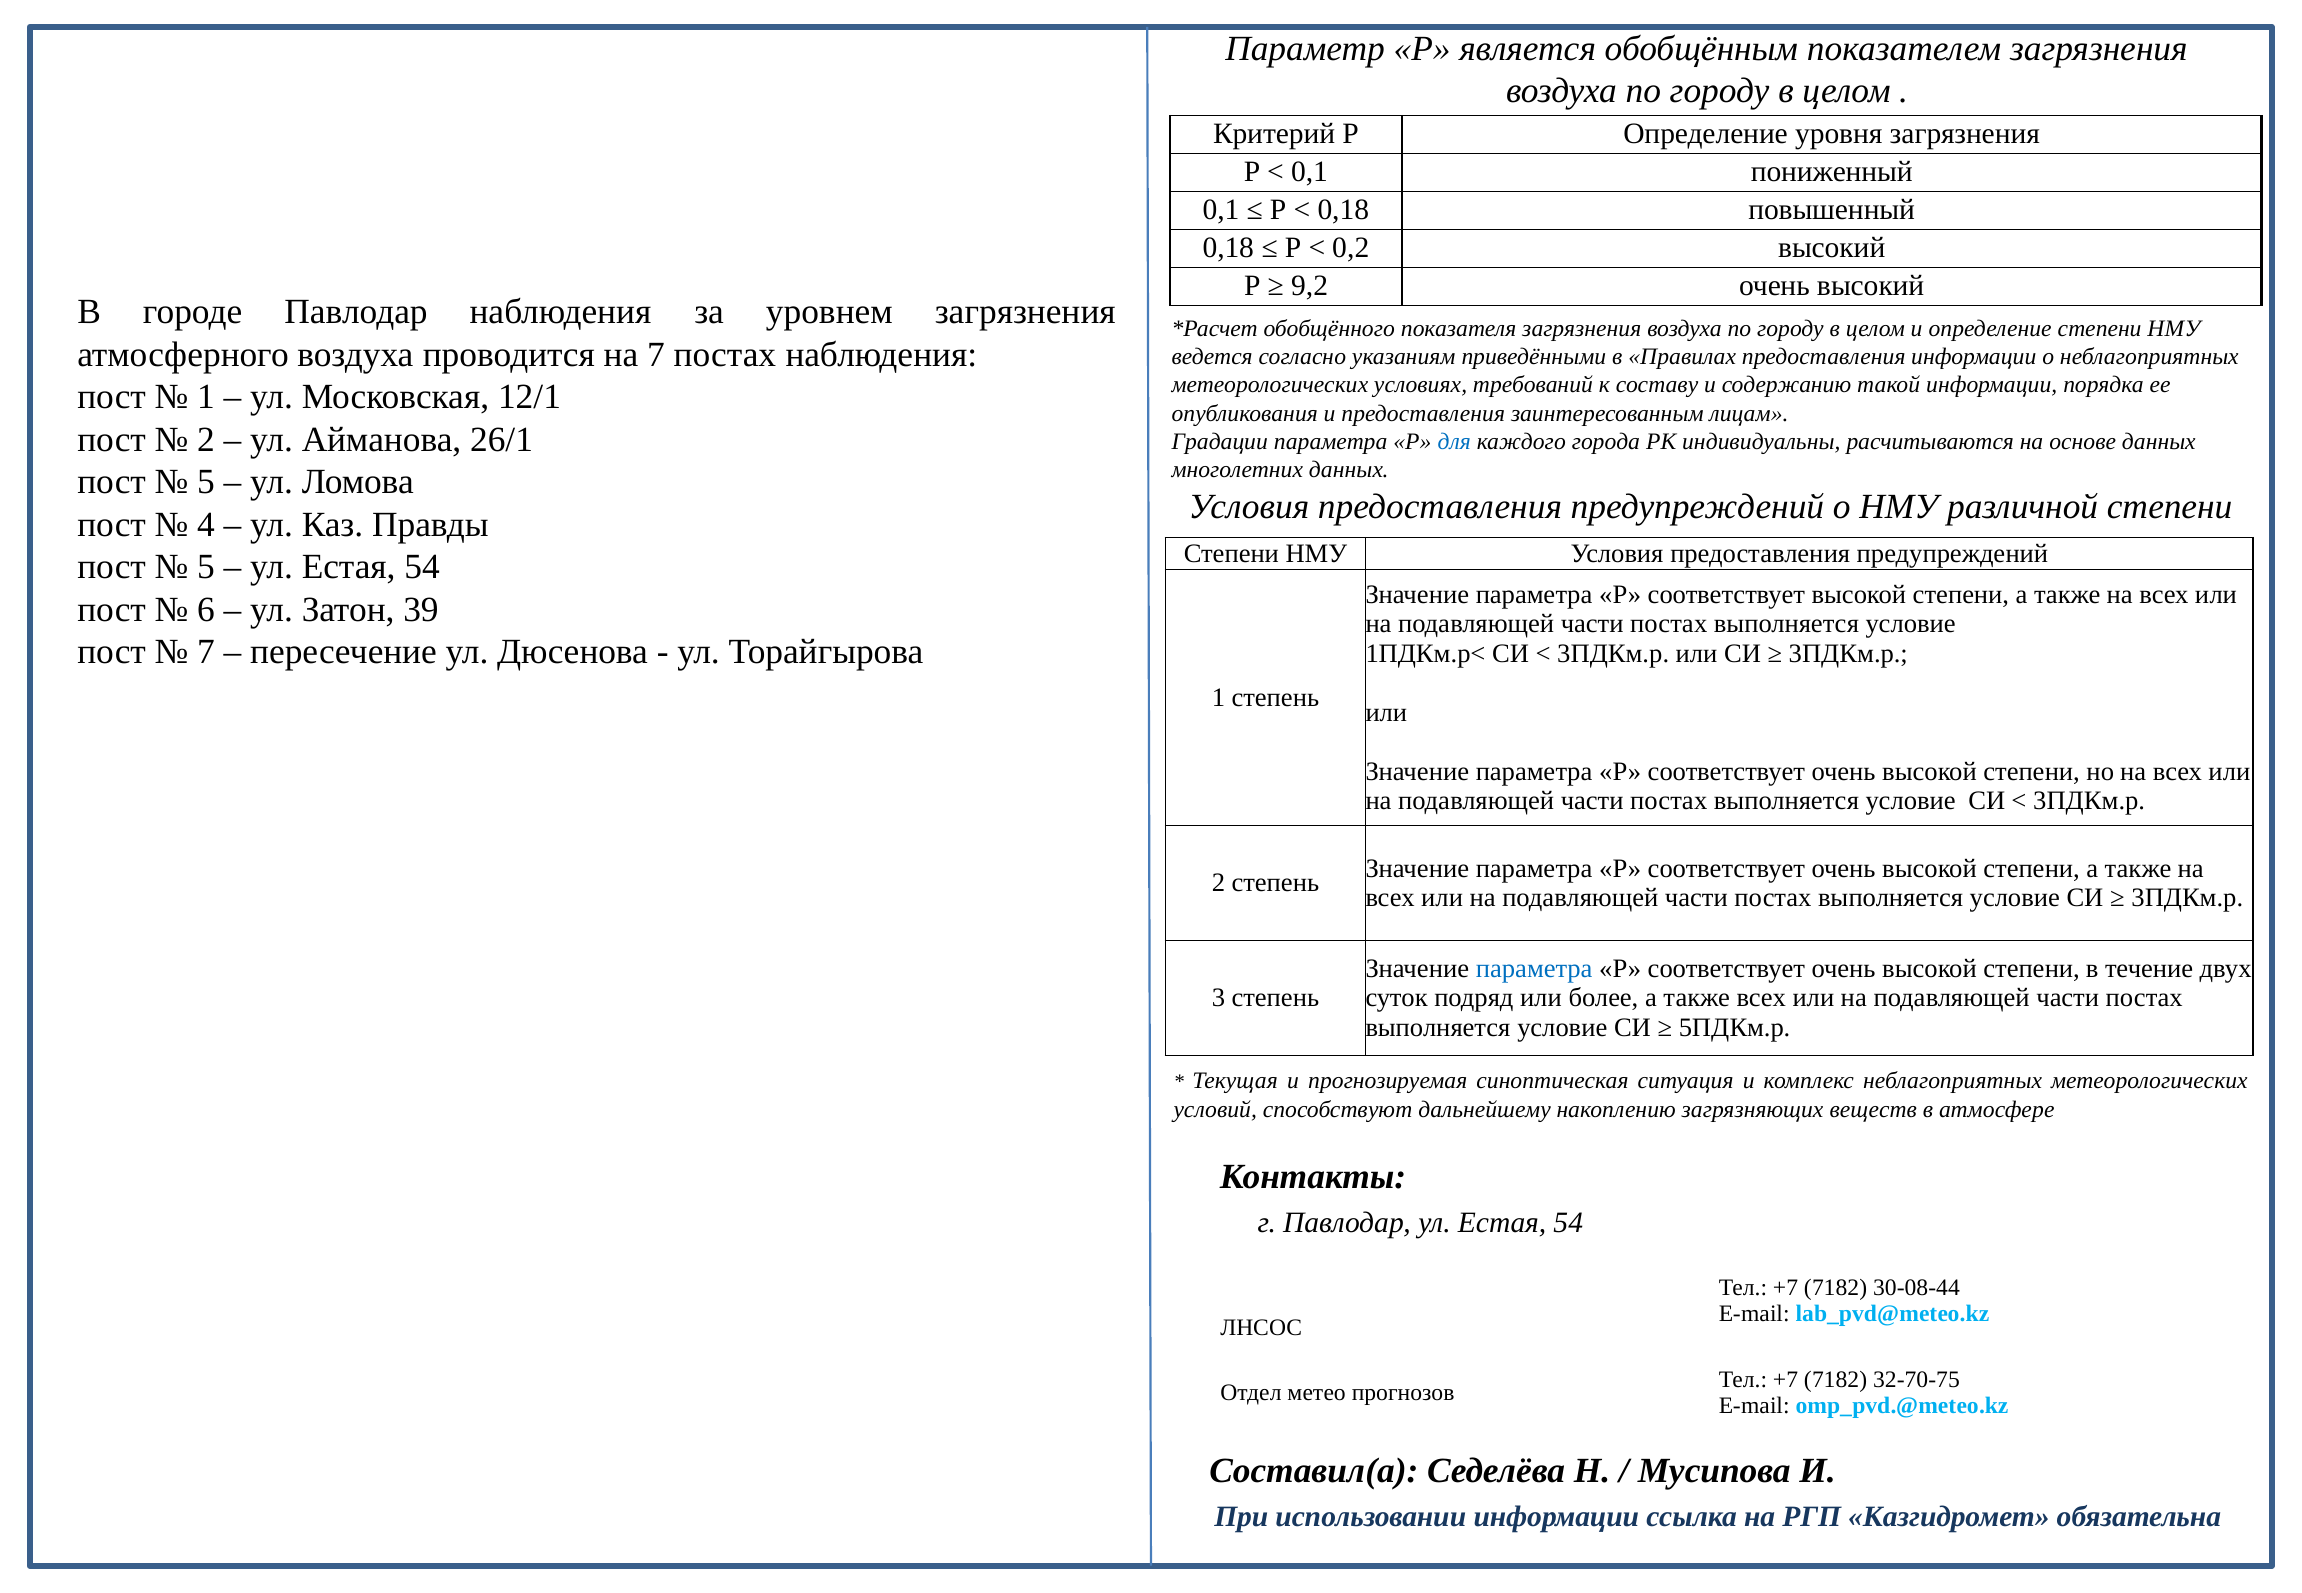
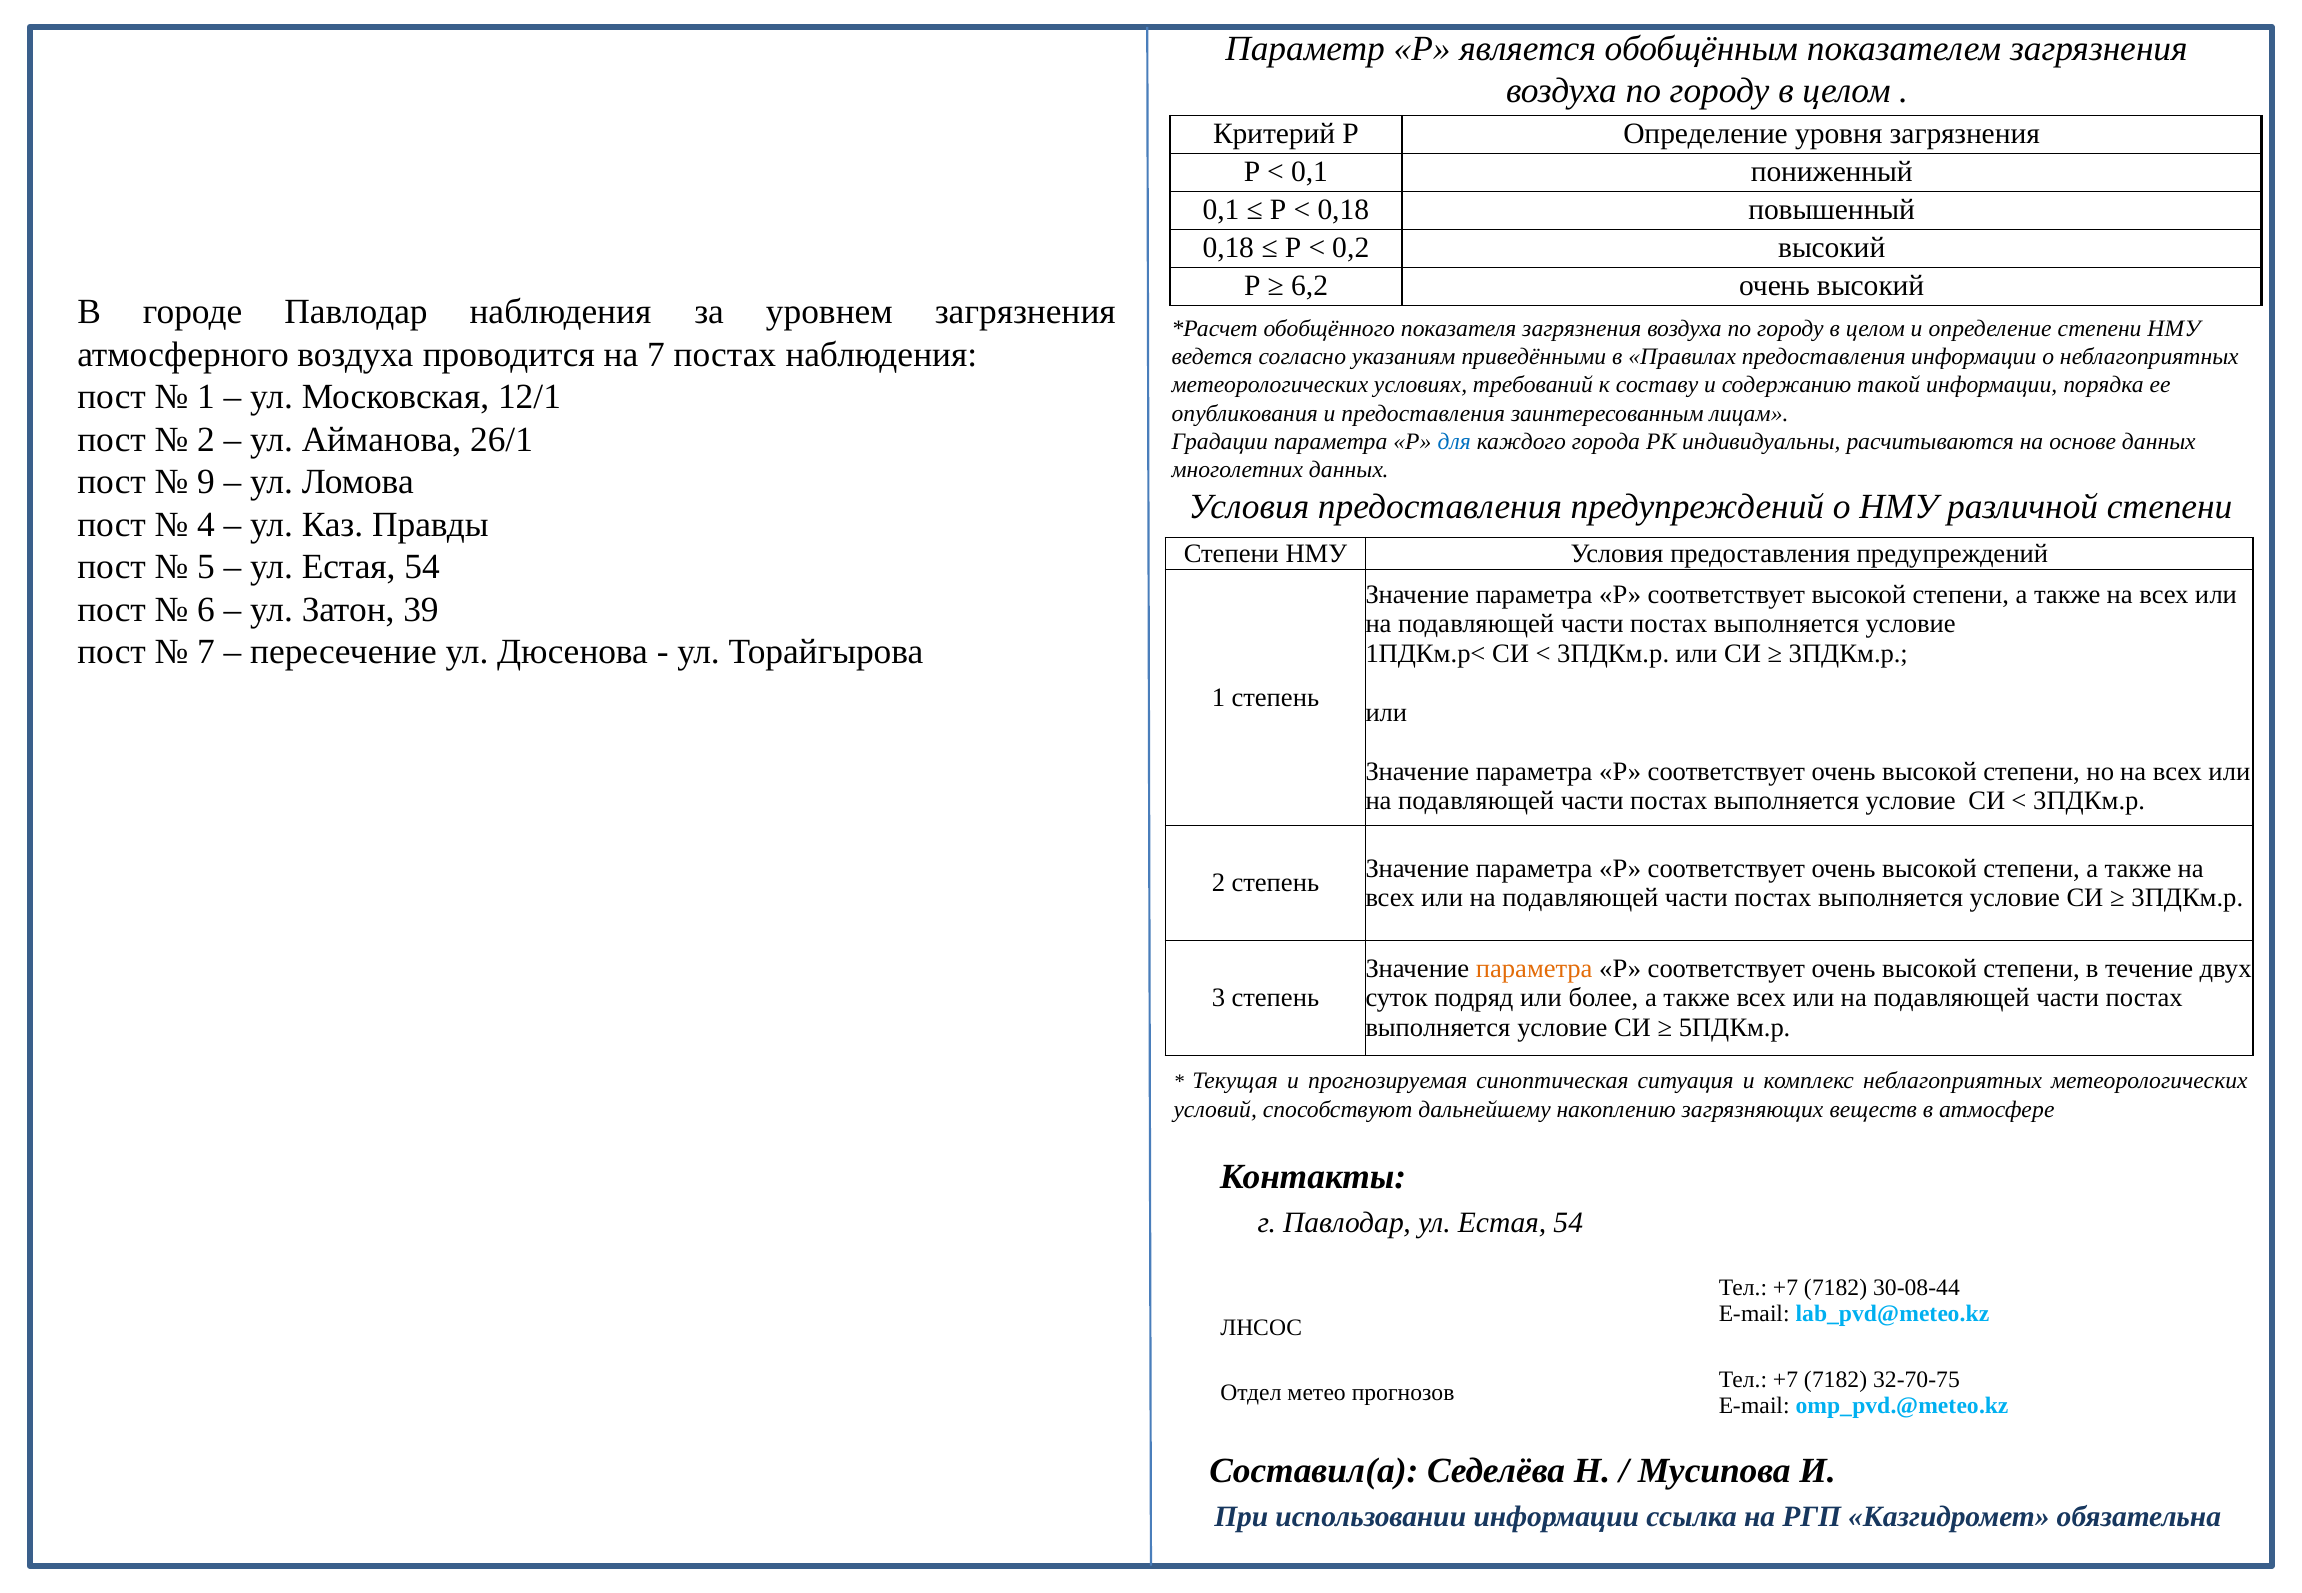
9,2: 9,2 -> 6,2 (1310, 286)
5: 5 -> 9 (206, 482)
параметра colour: blue -> orange (1534, 969)
